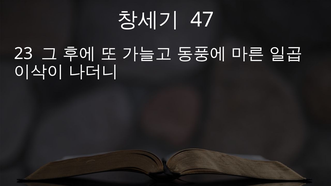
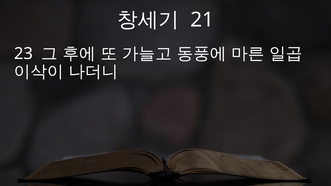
47: 47 -> 21 (202, 20)
